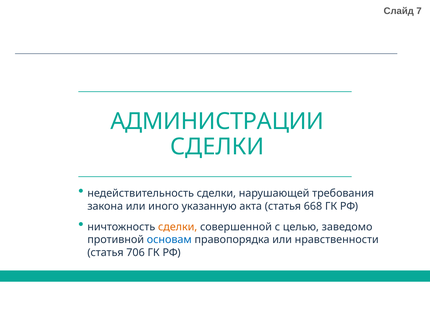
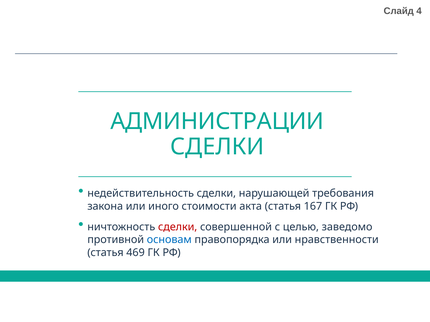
7: 7 -> 4 (419, 11)
указанную: указанную -> стоимости (209, 206)
668: 668 -> 167 (313, 206)
сделки colour: orange -> red (178, 227)
706: 706 -> 469 (136, 253)
